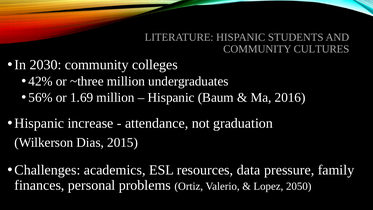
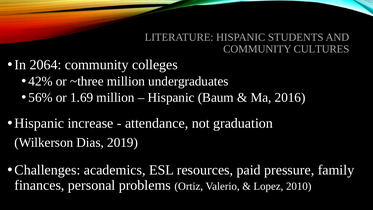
2030: 2030 -> 2064 (45, 65)
2015: 2015 -> 2019 (123, 142)
data: data -> paid (249, 170)
2050: 2050 -> 2010 (299, 186)
